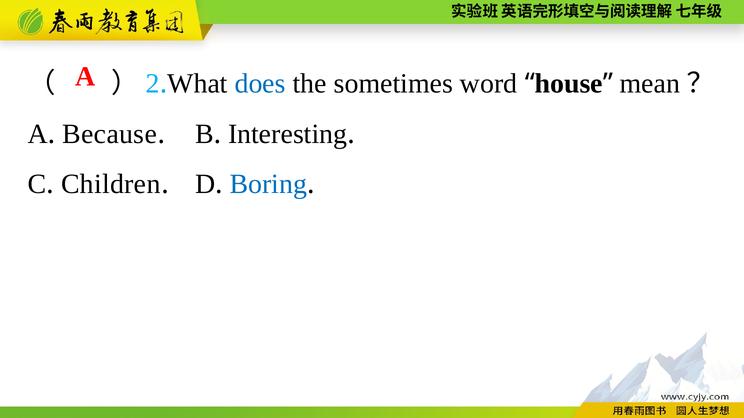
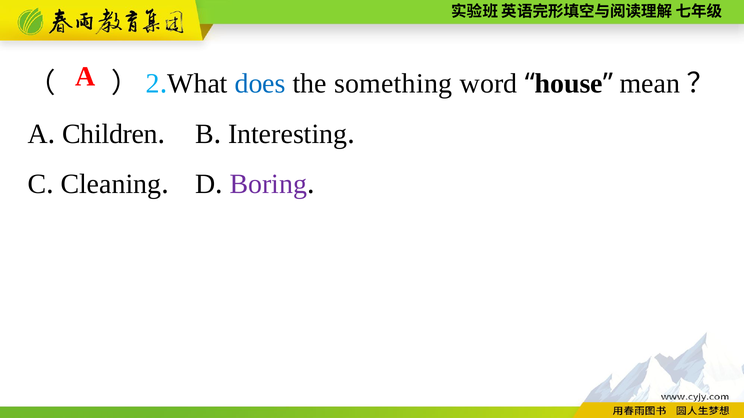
sometimes: sometimes -> something (393, 84)
Because: Because -> Children (110, 134)
Children: Children -> Cleaning (111, 184)
Boring colour: blue -> purple (268, 184)
